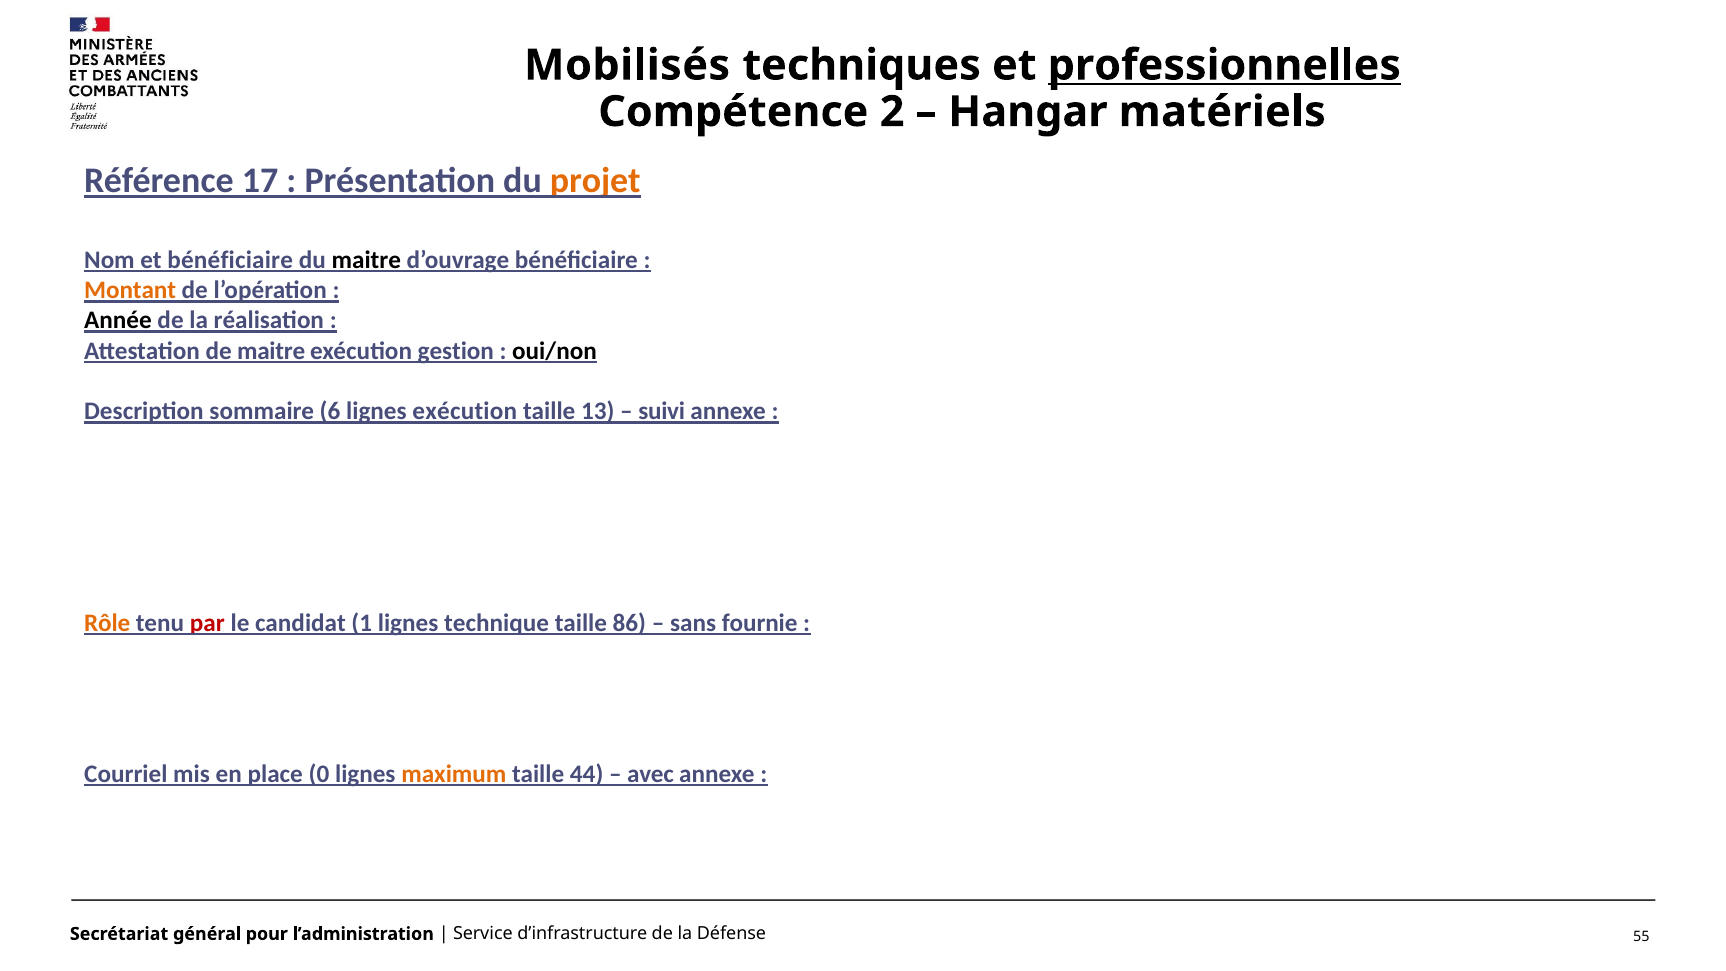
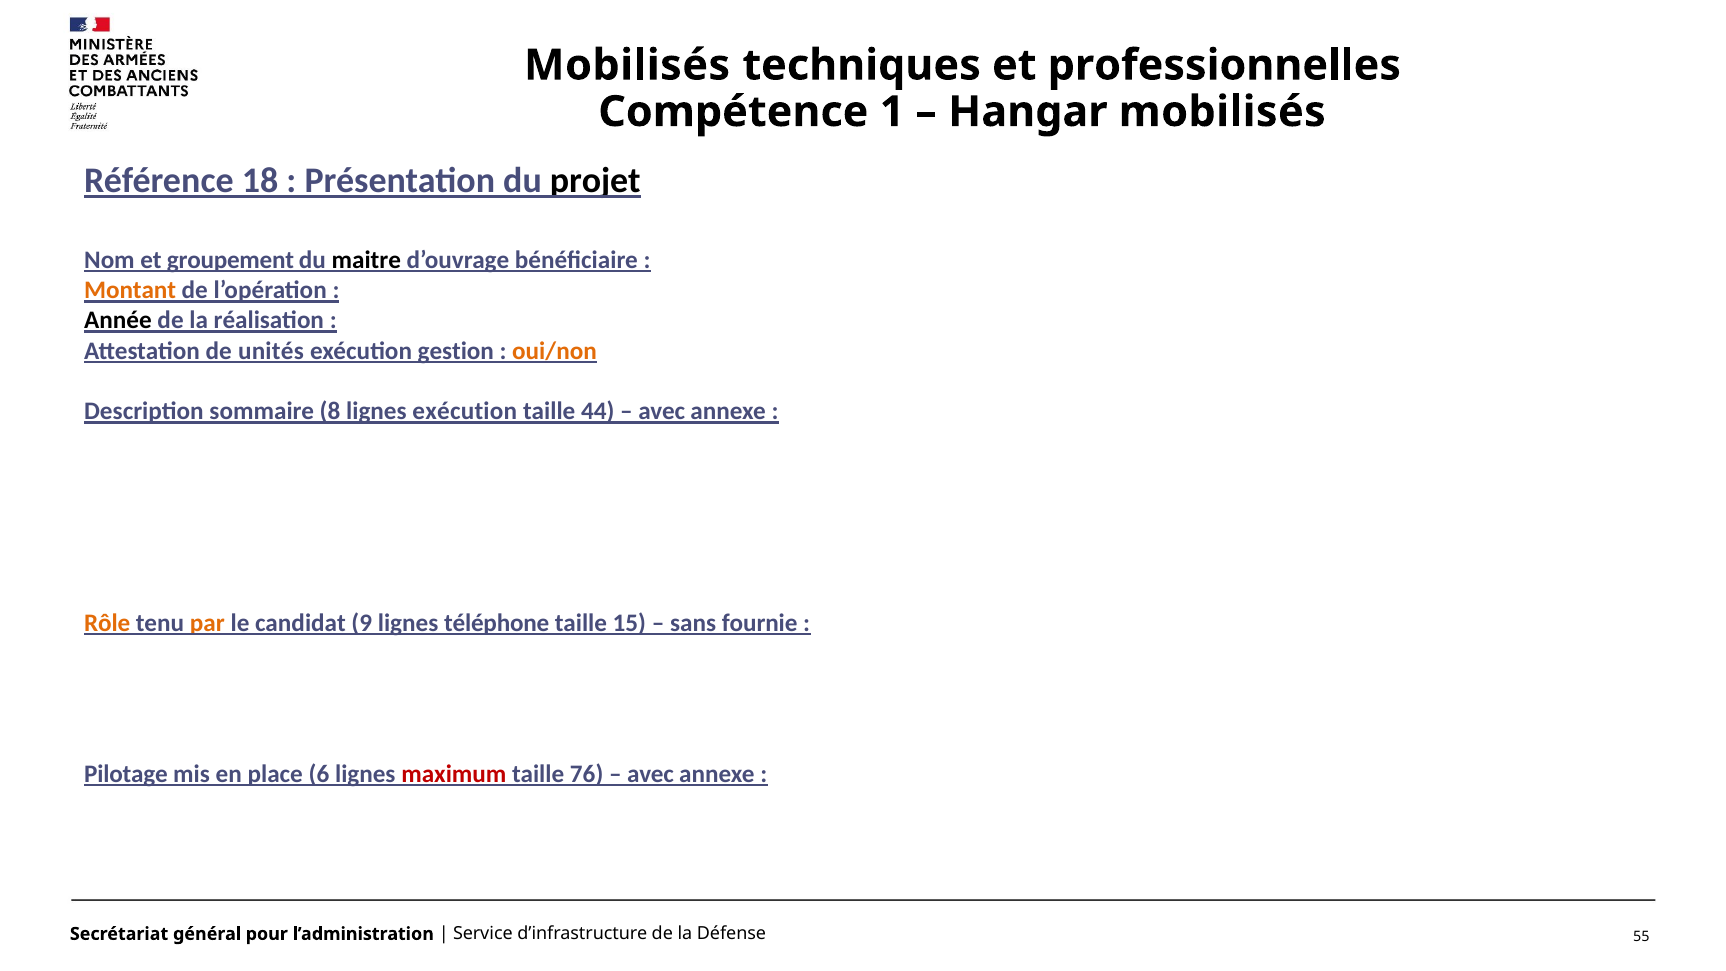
professionnelles underline: present -> none (1224, 65)
2: 2 -> 1 (892, 112)
Hangar matériels: matériels -> mobilisés (1222, 112)
17: 17 -> 18 (260, 181)
projet colour: orange -> black (595, 181)
et bénéficiaire: bénéficiaire -> groupement (230, 260)
de maitre: maitre -> unités (271, 351)
oui/non colour: black -> orange (555, 351)
6: 6 -> 8 (330, 411)
13: 13 -> 44 (598, 411)
suivi: suivi -> avec (662, 411)
par colour: red -> orange (207, 623)
1: 1 -> 9 (362, 623)
technique: technique -> téléphone (497, 623)
86: 86 -> 15 (629, 623)
Courriel: Courriel -> Pilotage (126, 774)
0: 0 -> 6 (319, 774)
maximum colour: orange -> red (454, 774)
44: 44 -> 76 (587, 774)
